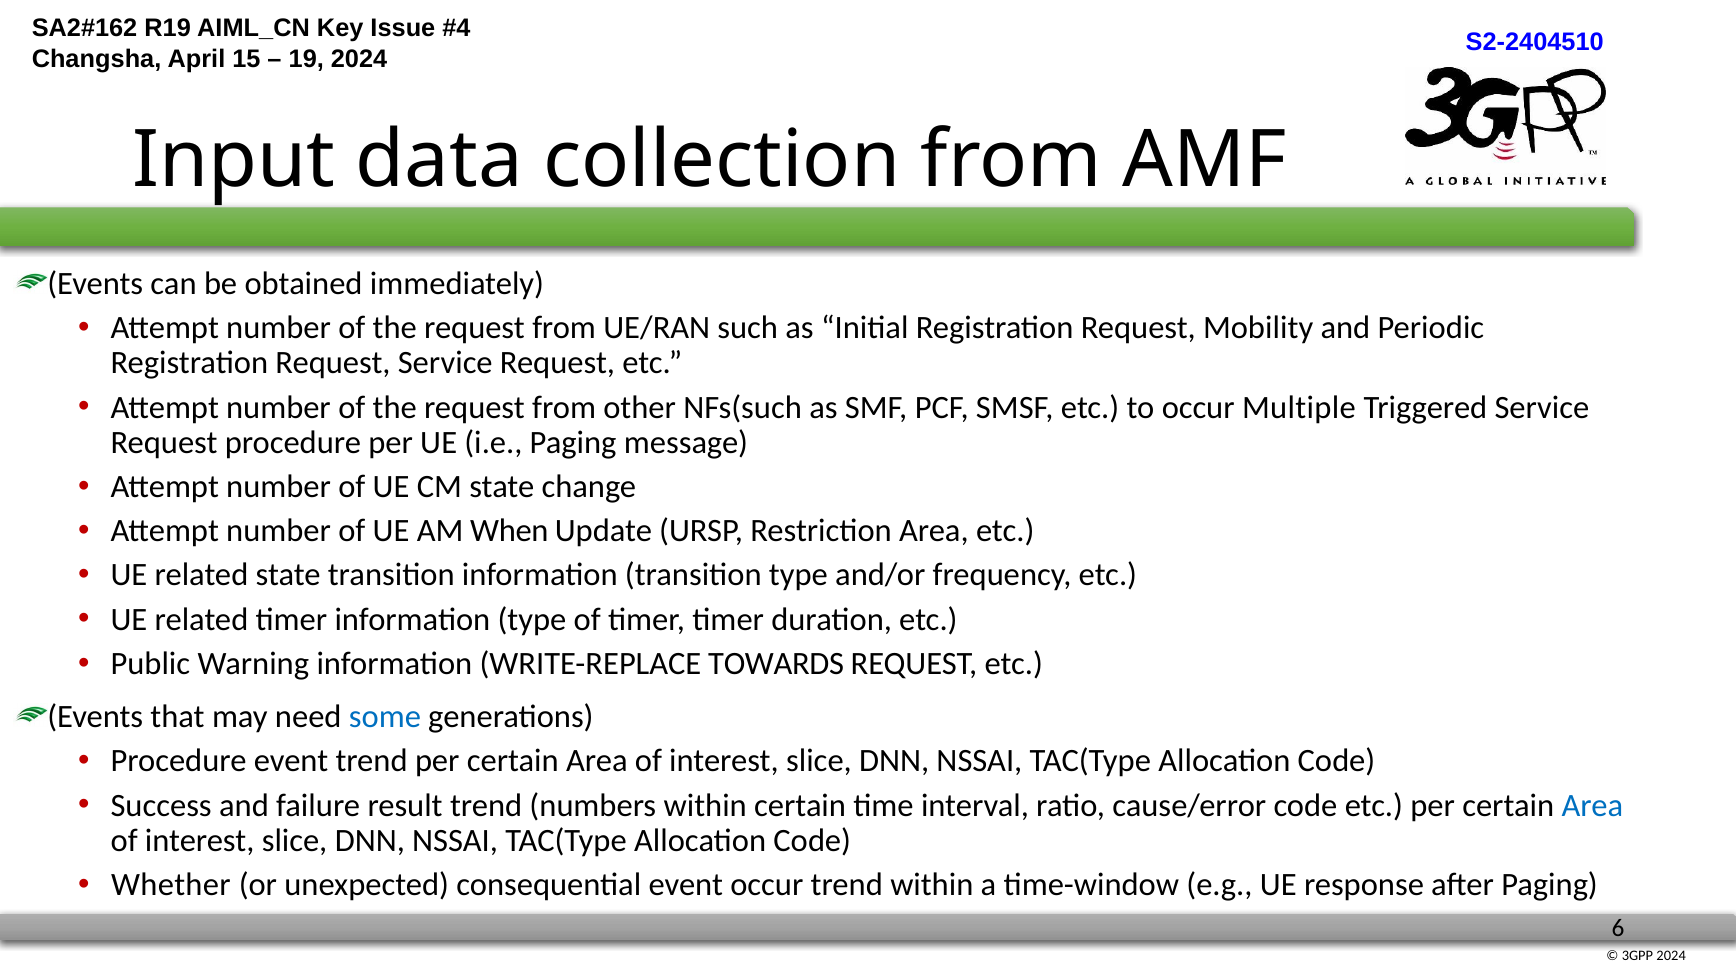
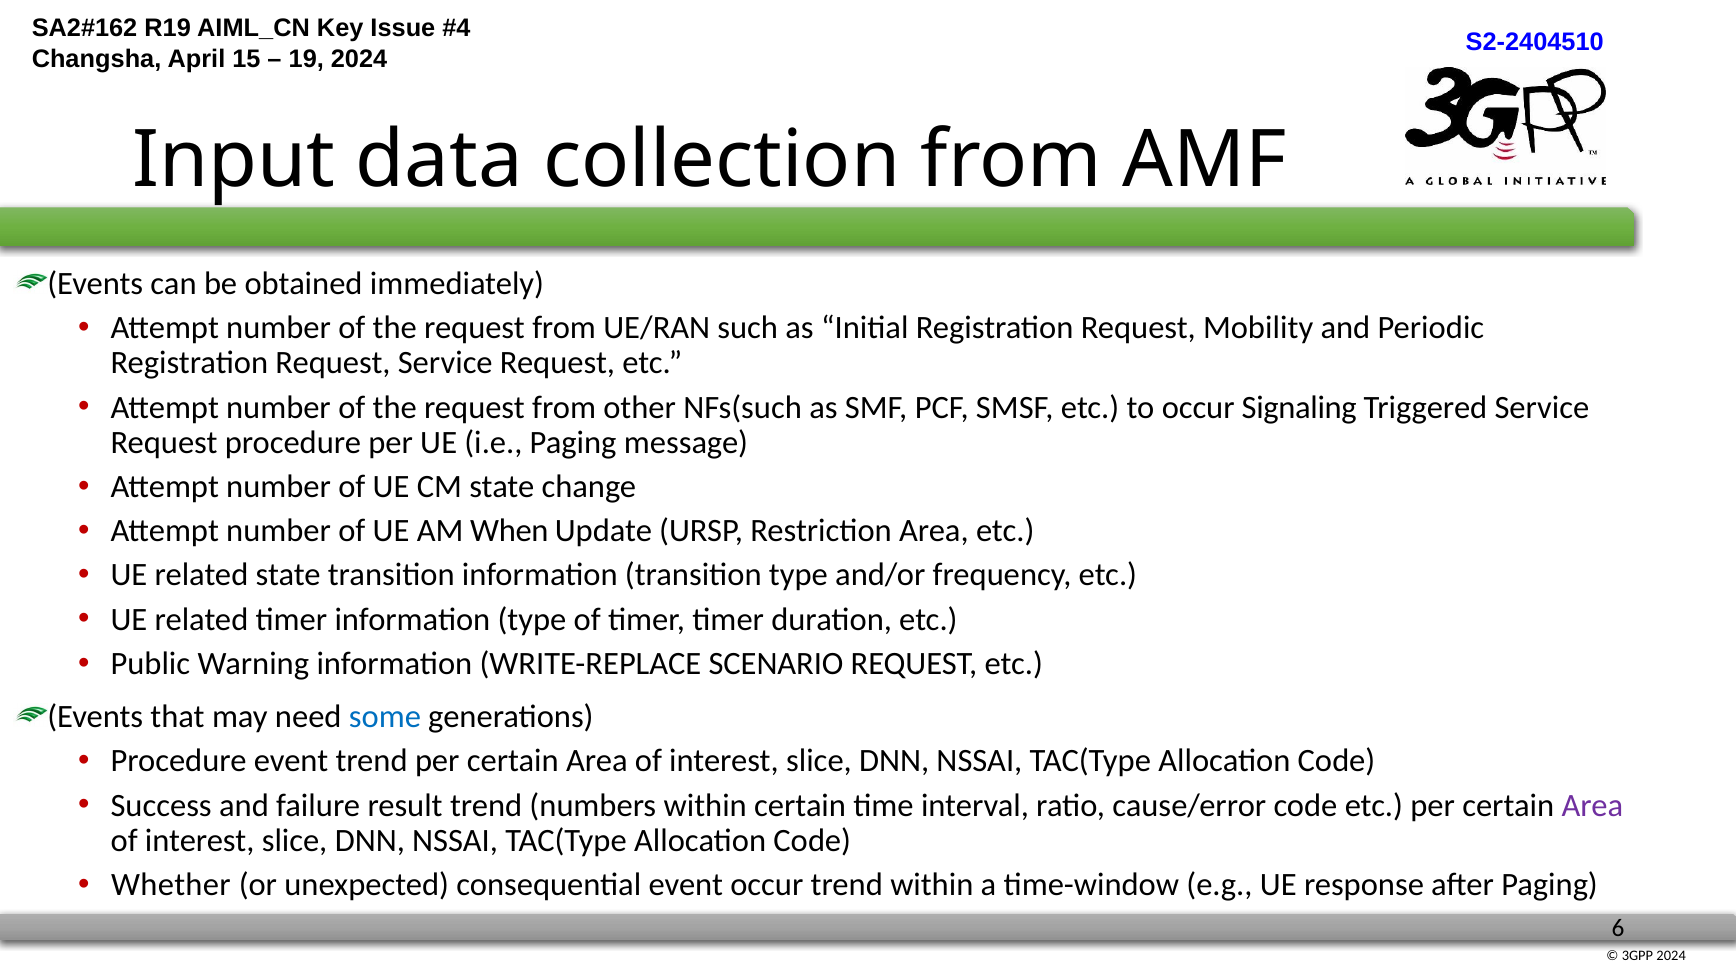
Multiple: Multiple -> Signaling (1299, 407)
TOWARDS: TOWARDS -> SCENARIO (776, 663)
Area colour: blue -> purple (1592, 805)
